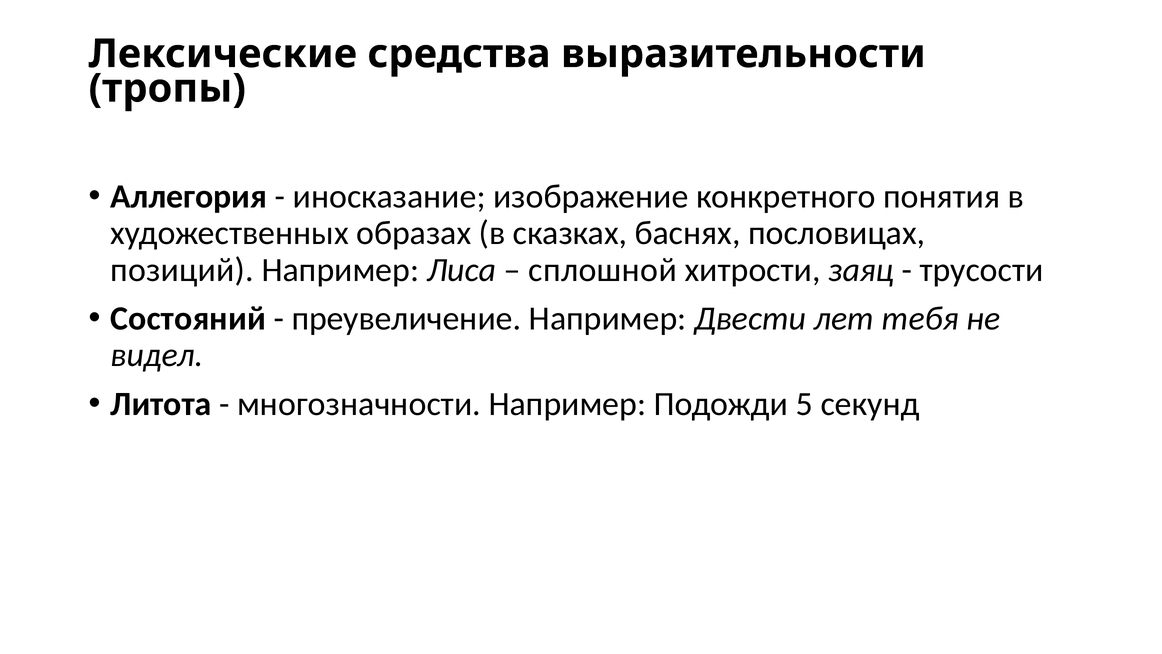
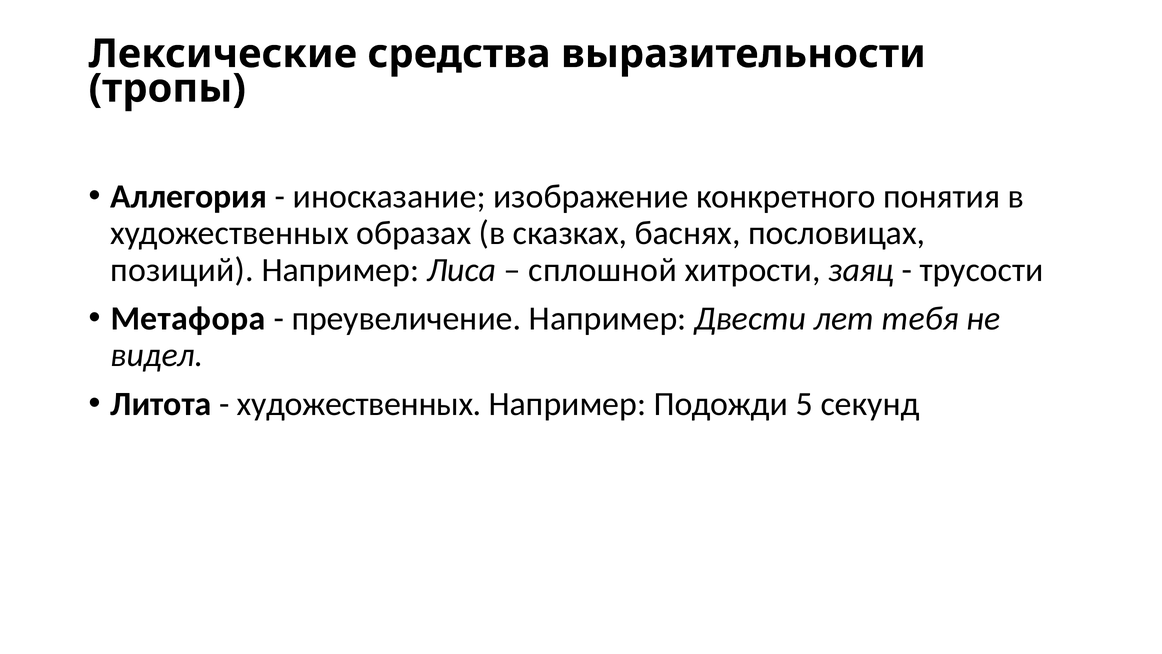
Состояний: Состояний -> Метафора (188, 318)
многозначности: многозначности -> художественных (359, 404)
